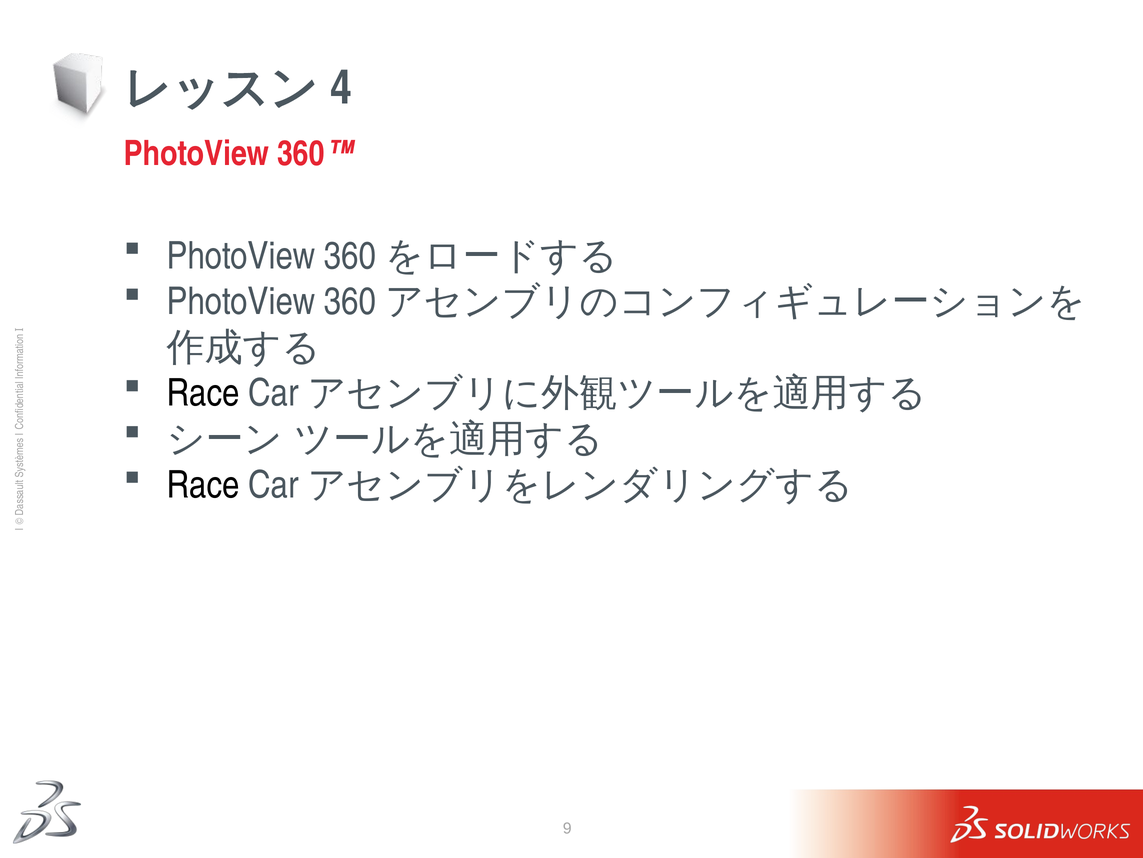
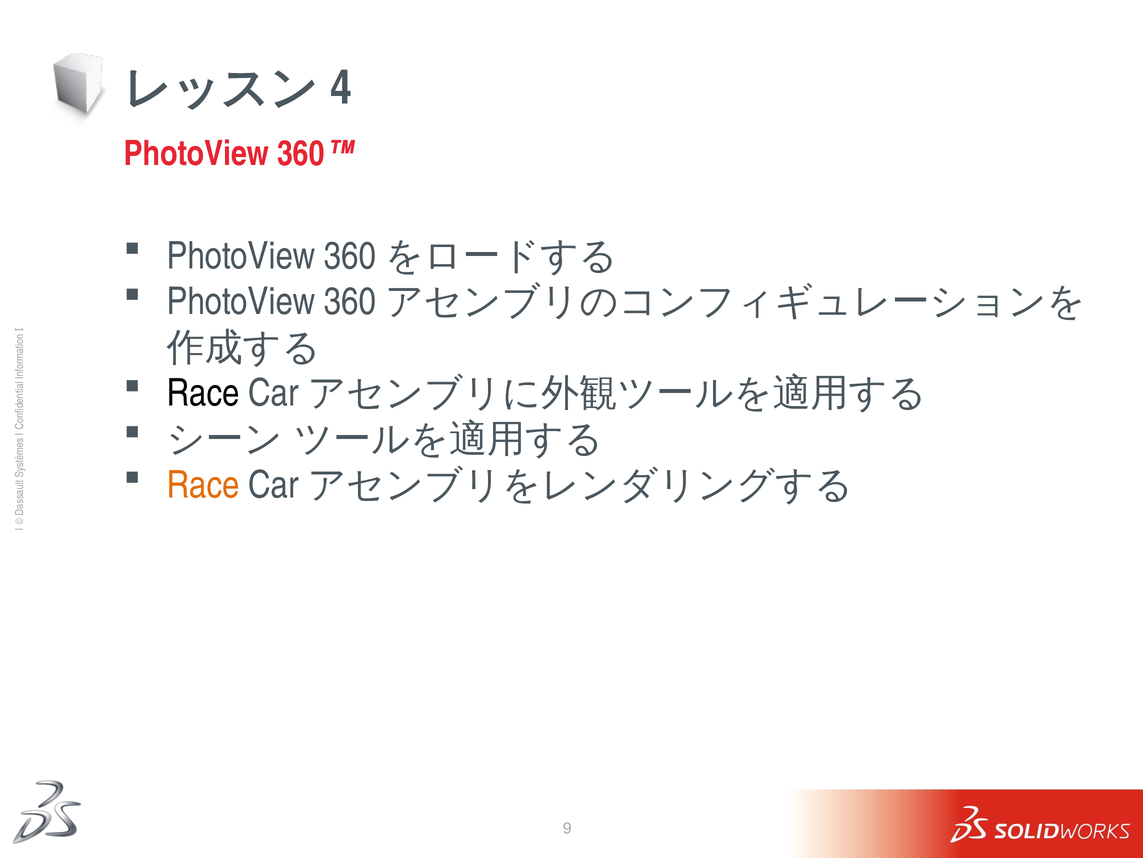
Race colour: black -> orange (203, 484)
